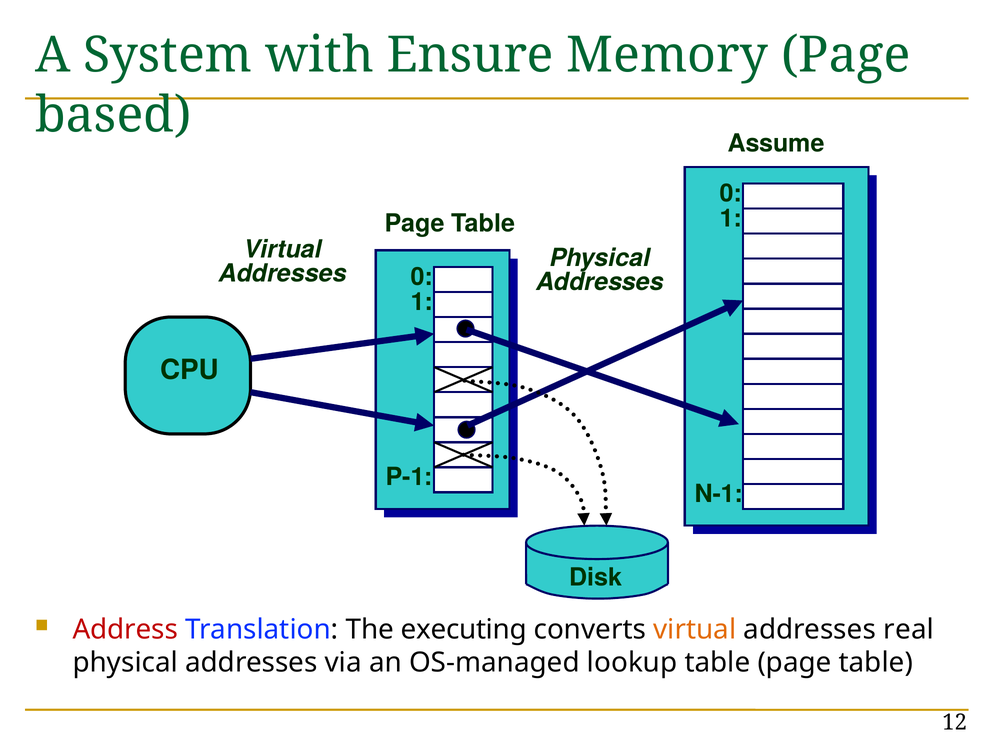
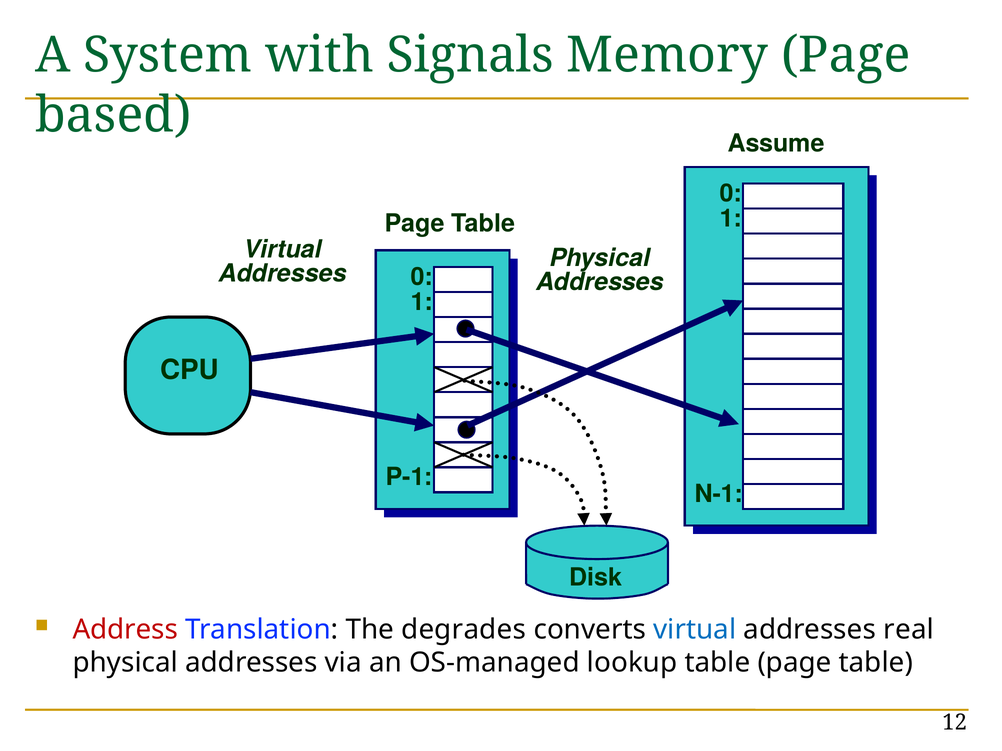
Ensure: Ensure -> Signals (470, 55)
executing: executing -> degrades (464, 630)
virtual colour: orange -> blue (695, 630)
